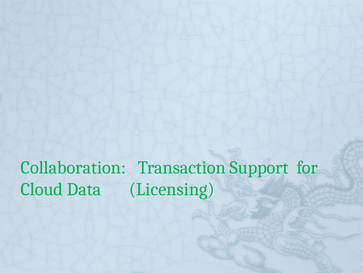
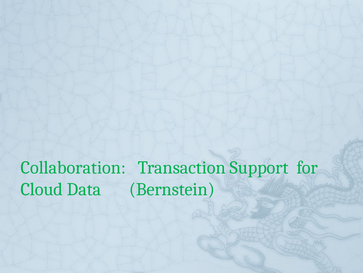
Licensing: Licensing -> Bernstein (172, 189)
